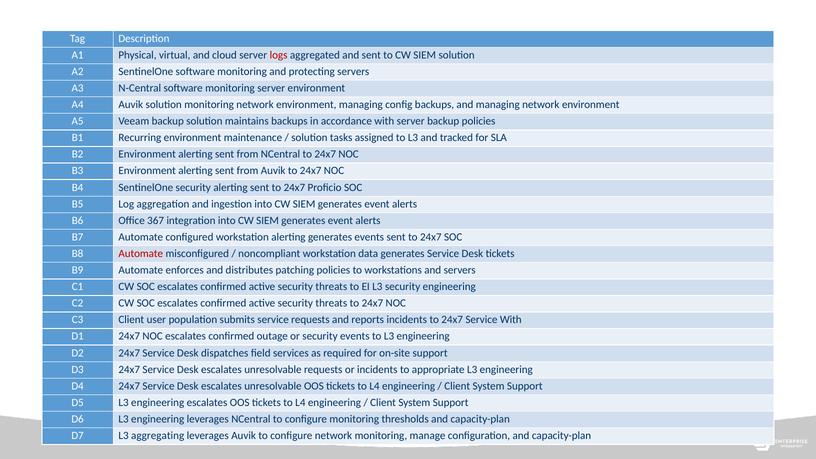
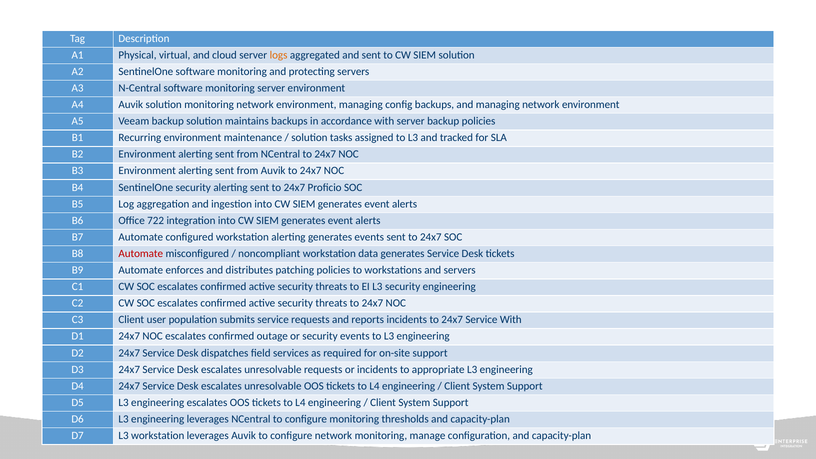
logs colour: red -> orange (279, 55)
367: 367 -> 722 (156, 220)
L3 aggregating: aggregating -> workstation (158, 436)
